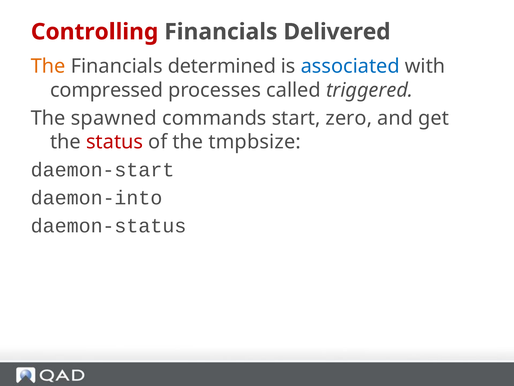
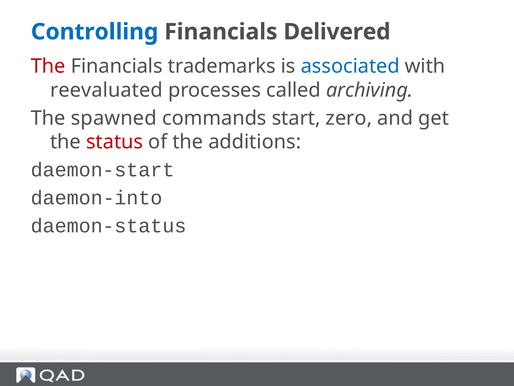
Controlling colour: red -> blue (95, 32)
The colour: orange -> red (48, 66)
determined: determined -> trademarks (222, 66)
compressed: compressed -> reevaluated (107, 90)
triggered: triggered -> archiving (370, 90)
tmpbsize: tmpbsize -> additions (255, 142)
